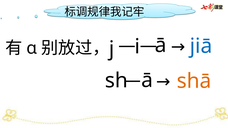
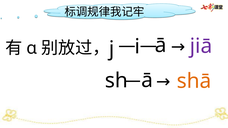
jiā colour: blue -> purple (201, 46)
